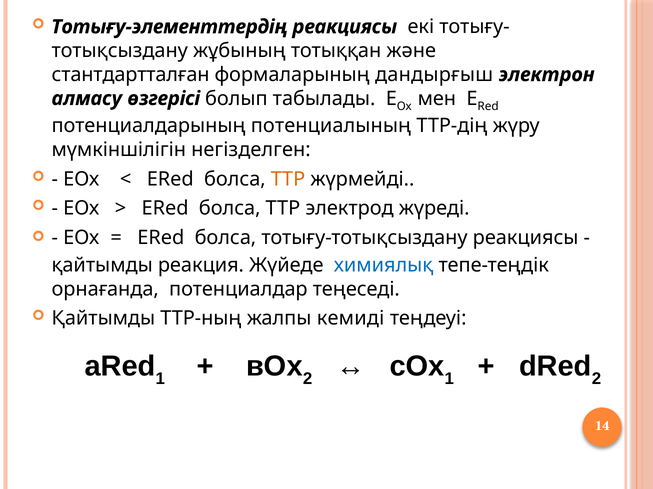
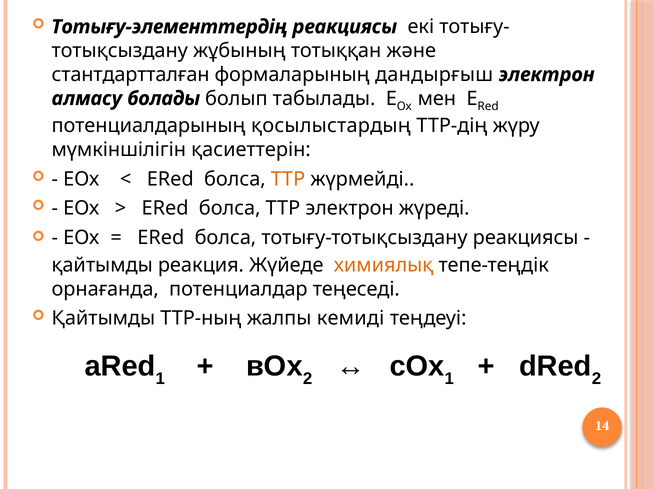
өзгерісі: өзгерісі -> болады (164, 99)
потенциалының: потенциалының -> қосылыстардың (331, 126)
негізделген: негізделген -> қасиеттерін (251, 150)
ТТР электрод: электрод -> электрон (350, 209)
химиялық colour: blue -> orange (384, 265)
